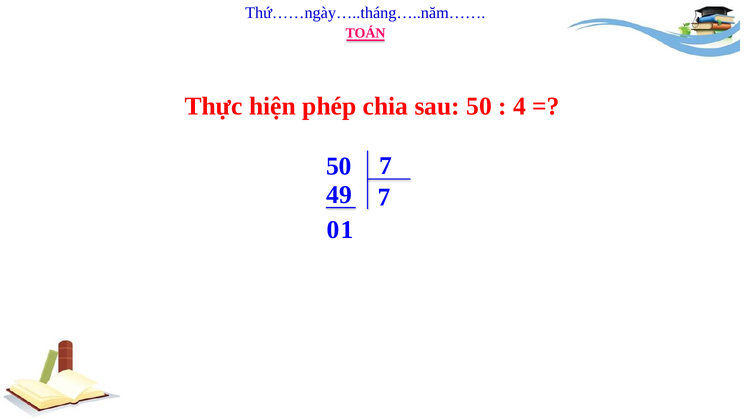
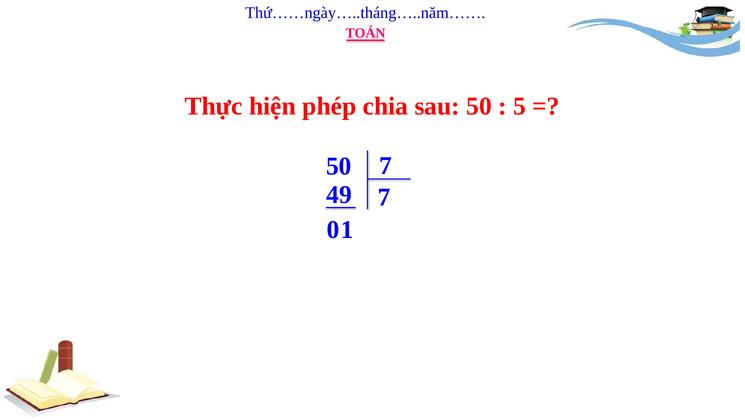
4: 4 -> 5 (520, 106)
